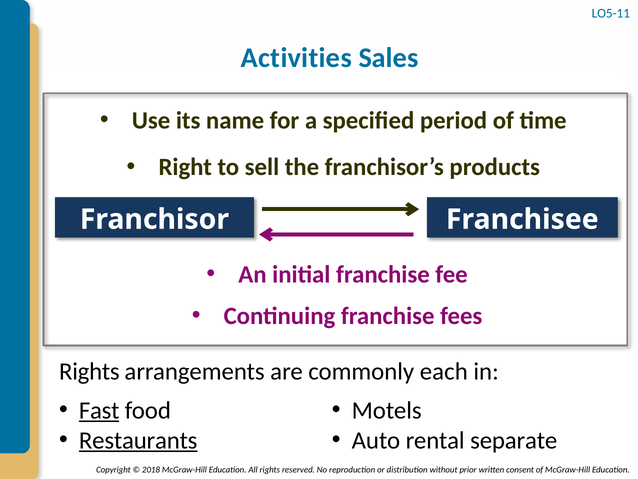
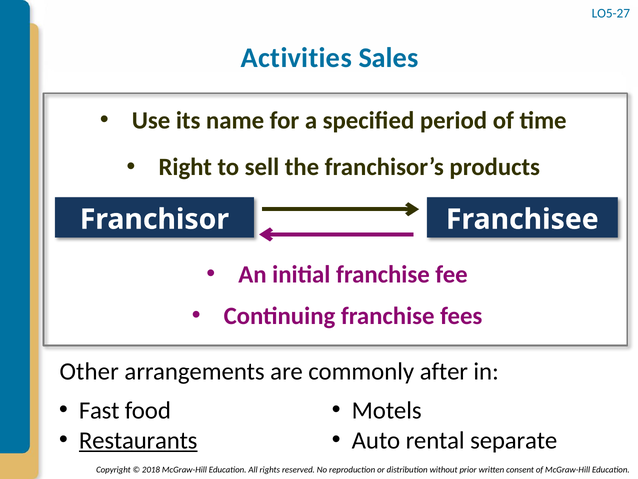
LO5-11: LO5-11 -> LO5-27 (611, 13)
Rights: Rights -> Other (89, 371)
each: each -> after (444, 371)
Fast underline: present -> none (99, 410)
